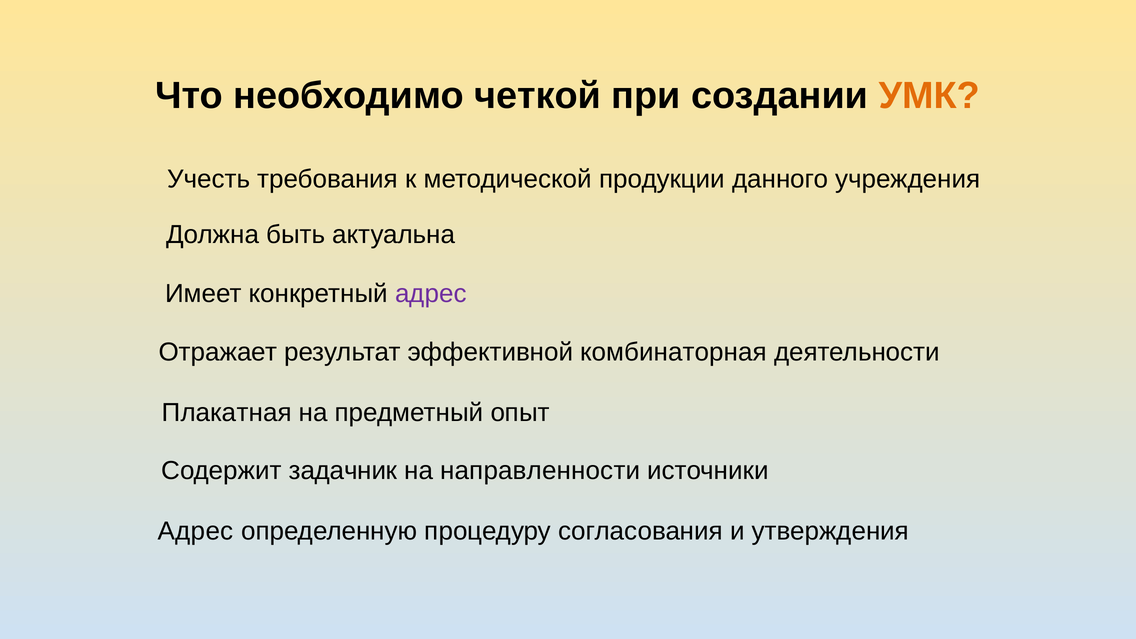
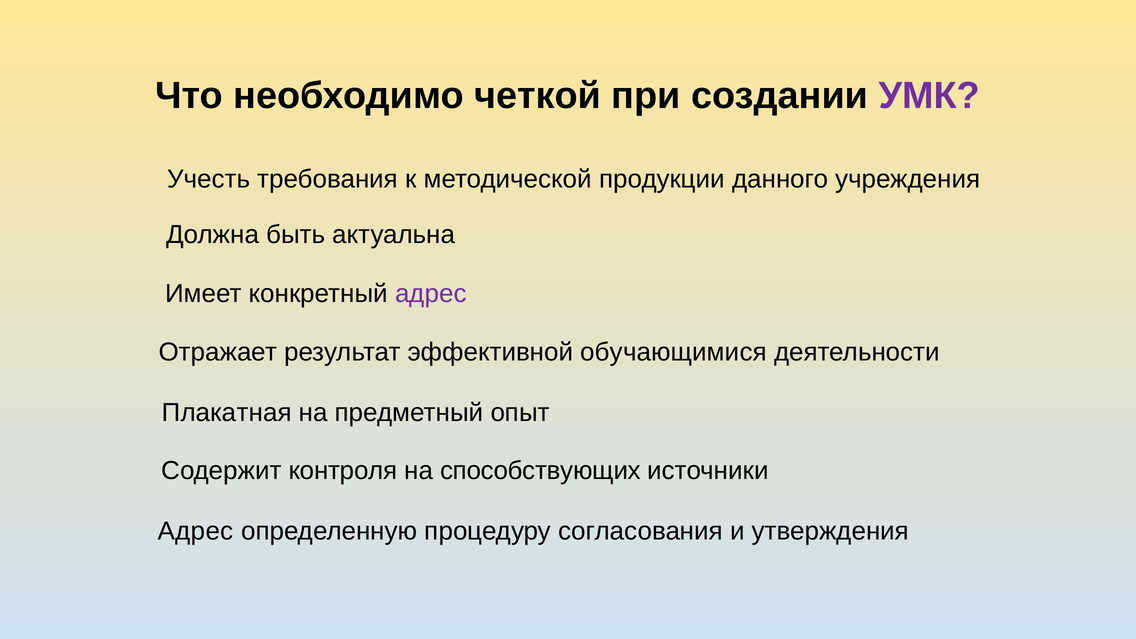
УМК colour: orange -> purple (929, 96)
комбинаторная: комбинаторная -> обучающимися (674, 352)
задачник: задачник -> контроля (343, 471)
направленности: направленности -> способствующих (540, 471)
